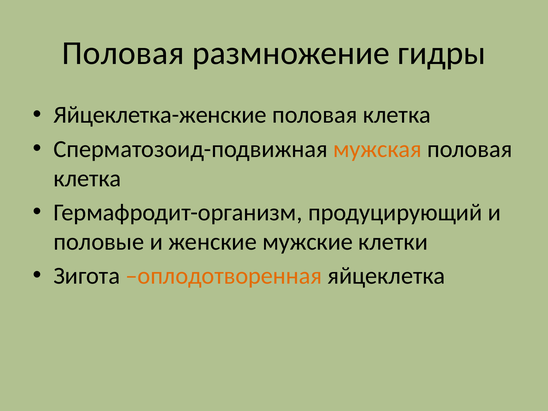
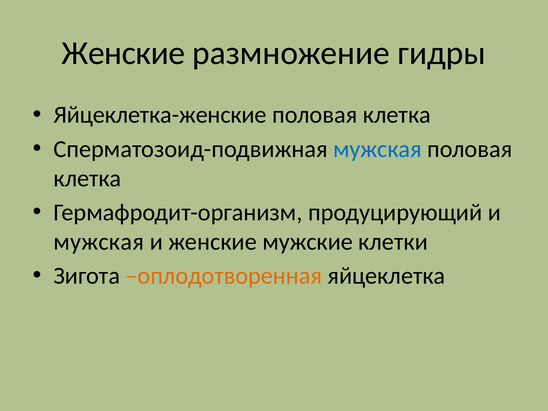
Половая: Половая -> Женские (123, 53)
мужская colour: orange -> blue (377, 149)
половые: половые -> мужская (99, 242)
